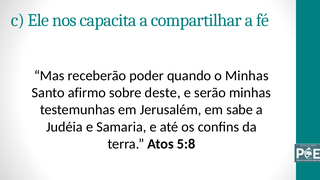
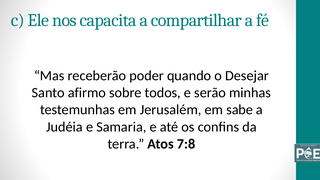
o Minhas: Minhas -> Desejar (247, 76)
deste: deste -> todos (163, 93)
5:8: 5:8 -> 7:8 (186, 144)
